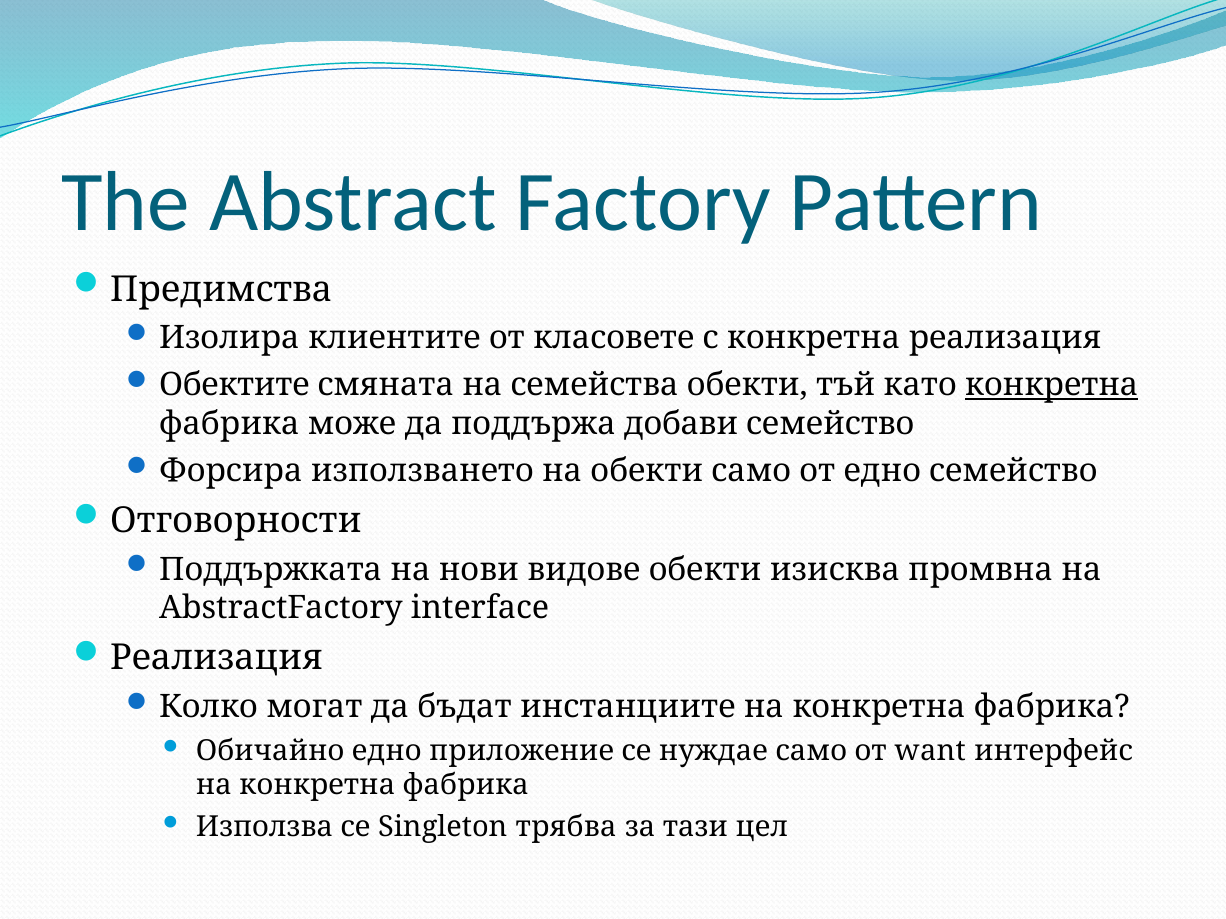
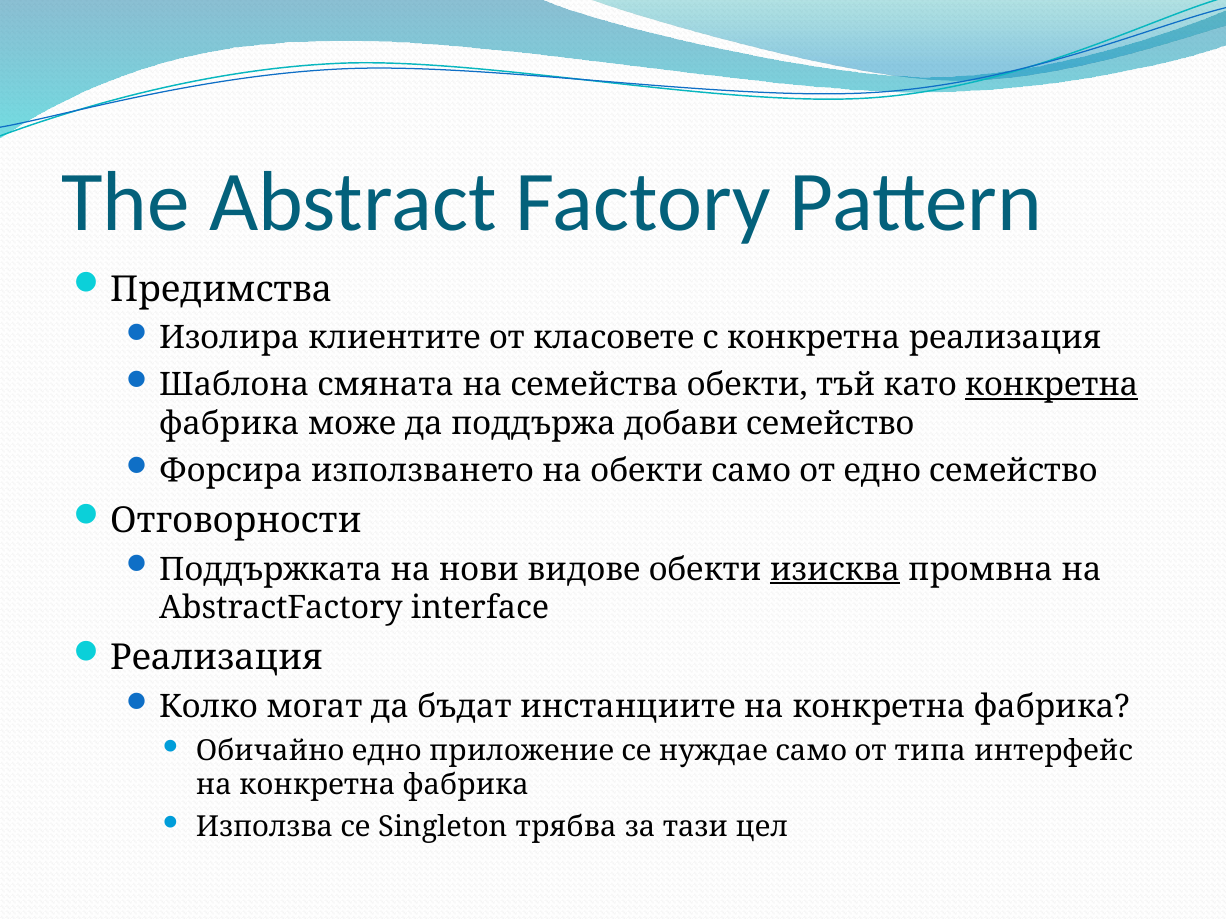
Обектите: Обектите -> Шаблона (234, 385)
изисква underline: none -> present (835, 570)
want: want -> типа (930, 751)
